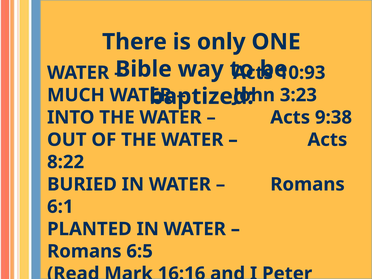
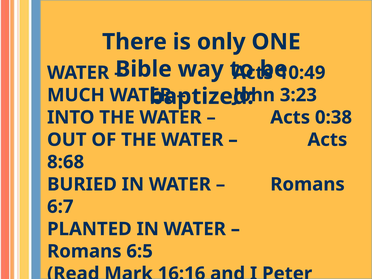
10:93: 10:93 -> 10:49 (302, 73)
9:38: 9:38 -> 0:38 (333, 117)
8:22: 8:22 -> 8:68 (66, 162)
6:1: 6:1 -> 6:7 (60, 207)
